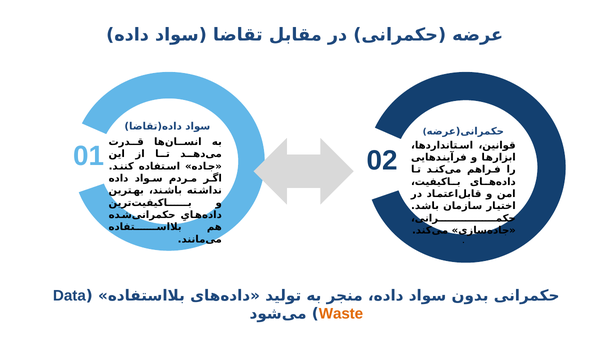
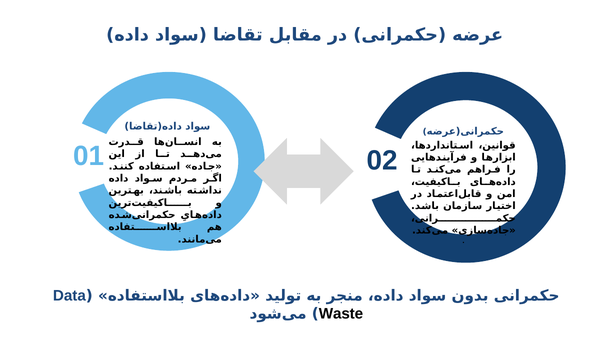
Waste colour: orange -> black (341, 314)
